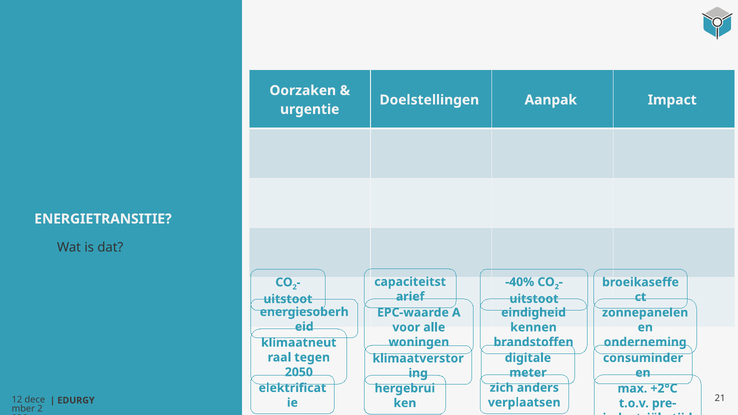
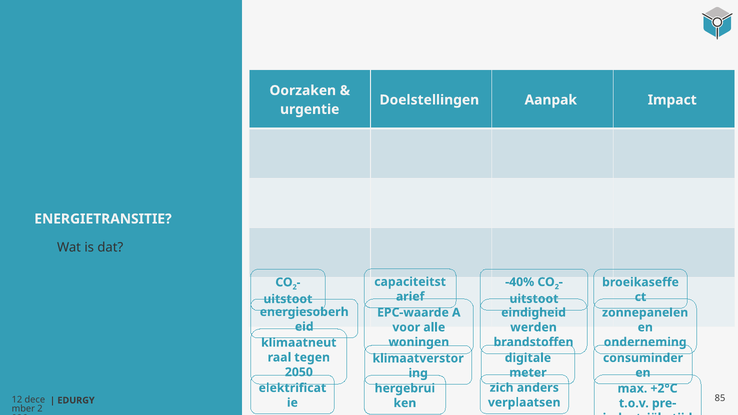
kennen: kennen -> werden (534, 327)
21: 21 -> 85 (720, 398)
